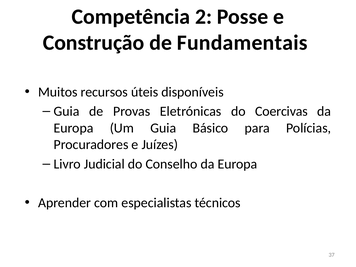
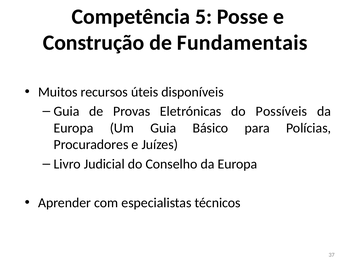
2: 2 -> 5 (204, 17)
Coercivas: Coercivas -> Possíveis (281, 111)
